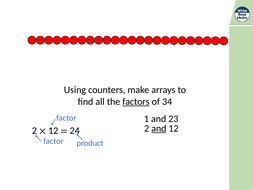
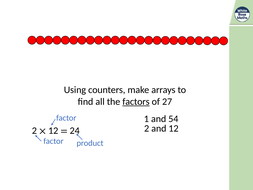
34: 34 -> 27 (167, 101)
23: 23 -> 54 (173, 119)
and underline: present -> none (159, 128)
